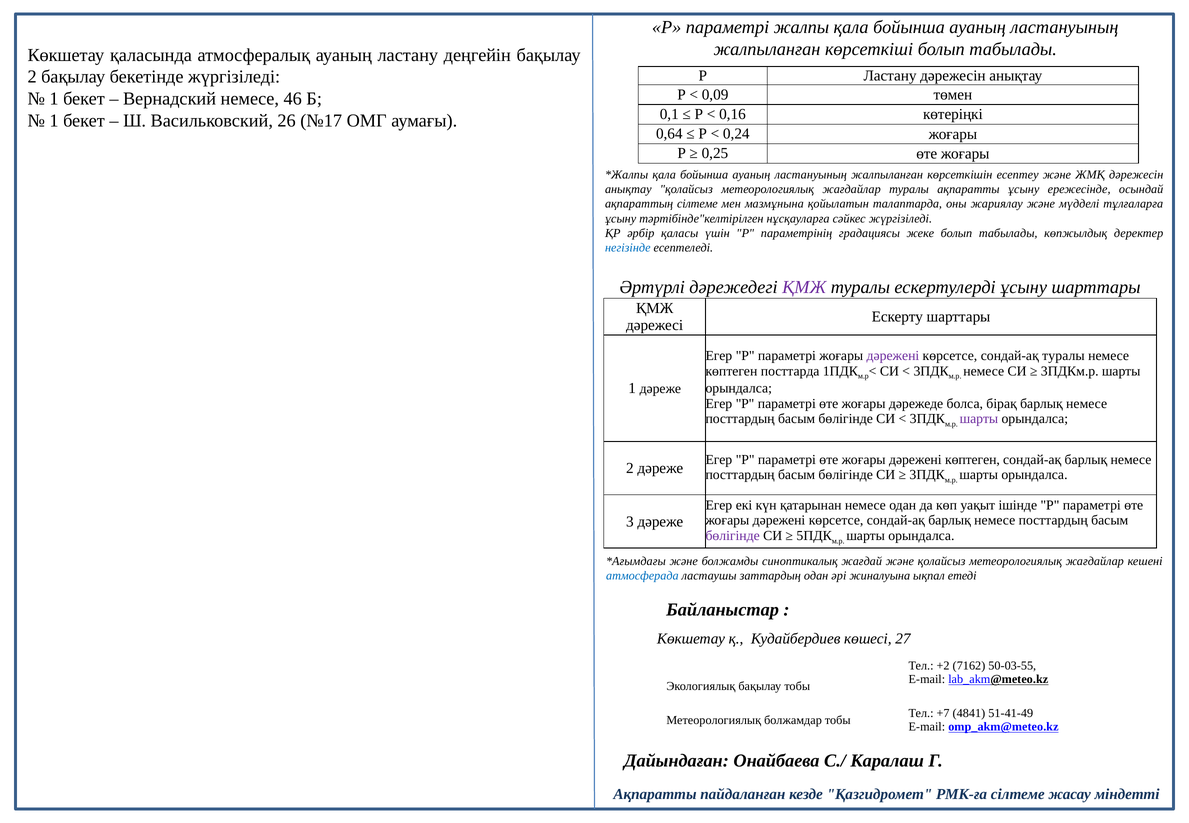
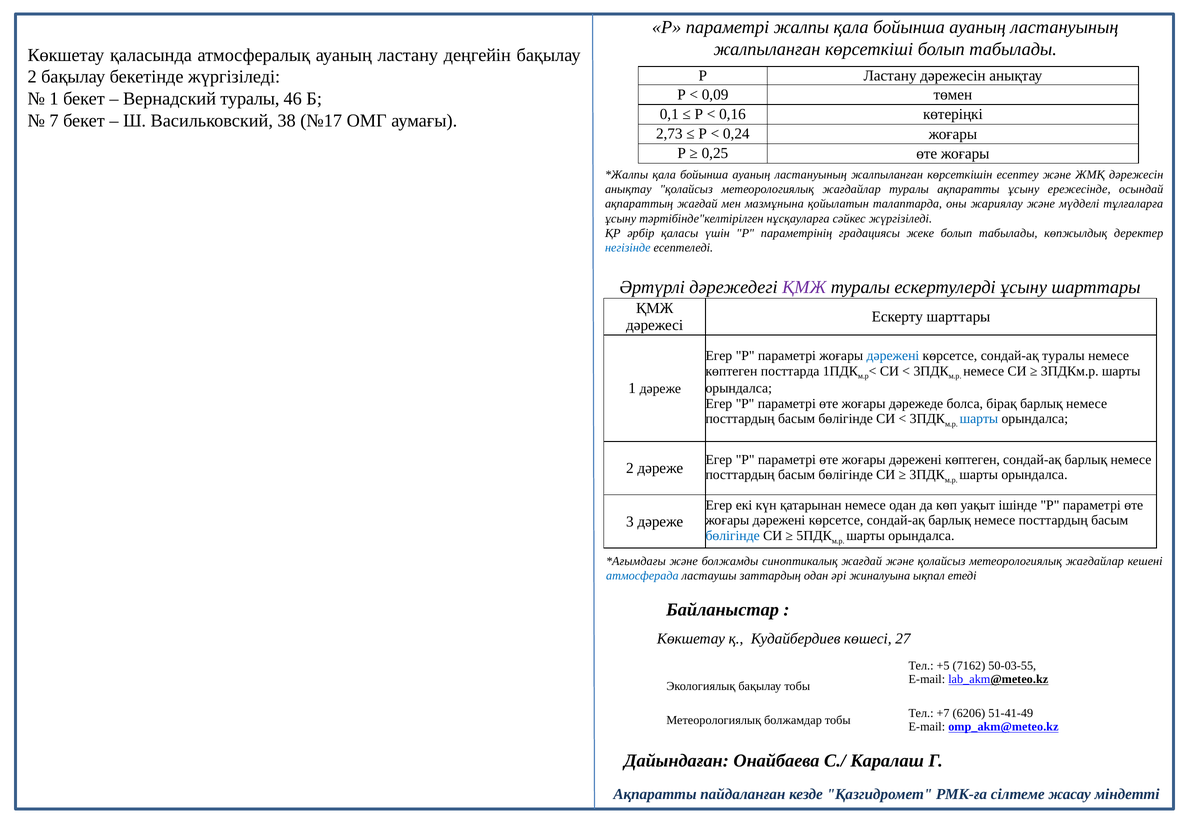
Вернадский немесе: немесе -> туралы (250, 99)
1: 1 -> 7 (54, 121)
26: 26 -> 38 (287, 121)
0,64: 0,64 -> 2,73 (669, 134)
ақпараттың сілтеме: сілтеме -> жағдай (697, 204)
дәрежені colour: purple -> blue (893, 356)
шарты colour: purple -> blue (979, 419)
бөлігінде colour: purple -> blue (733, 536)
+2: +2 -> +5 (943, 666)
4841: 4841 -> 6206 (969, 714)
